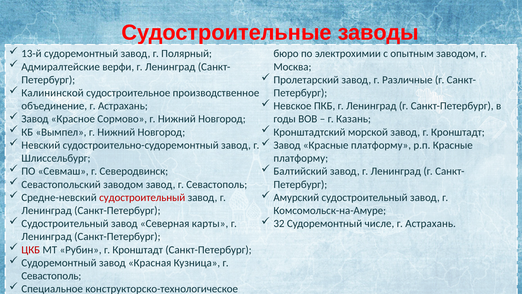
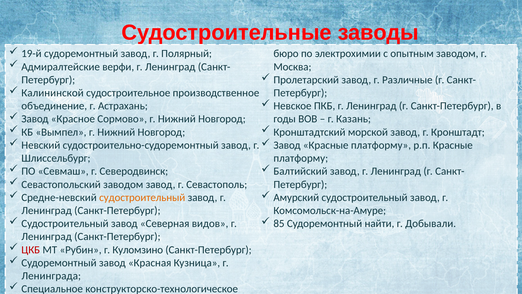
13-й: 13-й -> 19-й (32, 54)
судостроительный colour: red -> orange (142, 197)
карты: карты -> видов (210, 223)
32: 32 -> 85 (279, 223)
числе: числе -> найти (379, 223)
Астрахань: Астрахань -> Добывали (431, 223)
Рубин г Кронштадт: Кронштадт -> Куломзино (138, 249)
Севастополь: Севастополь -> Ленинграда (51, 276)
